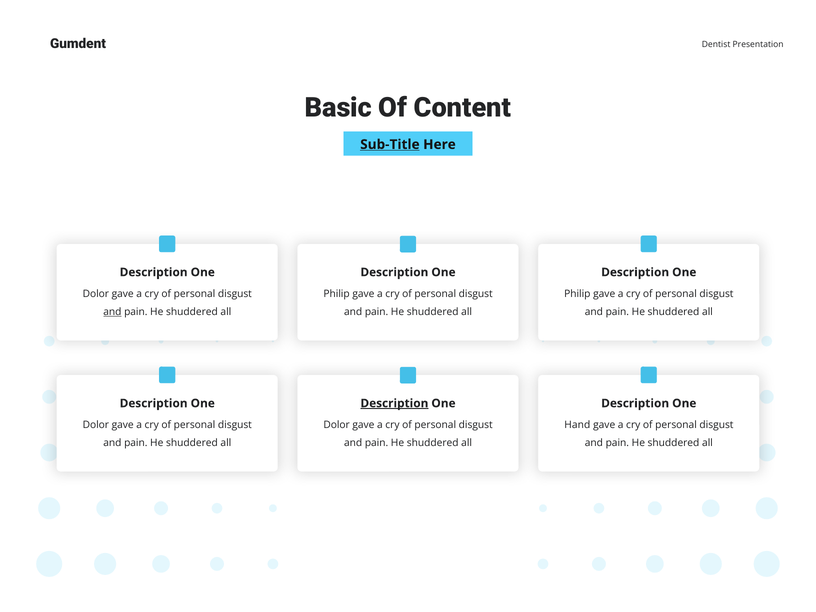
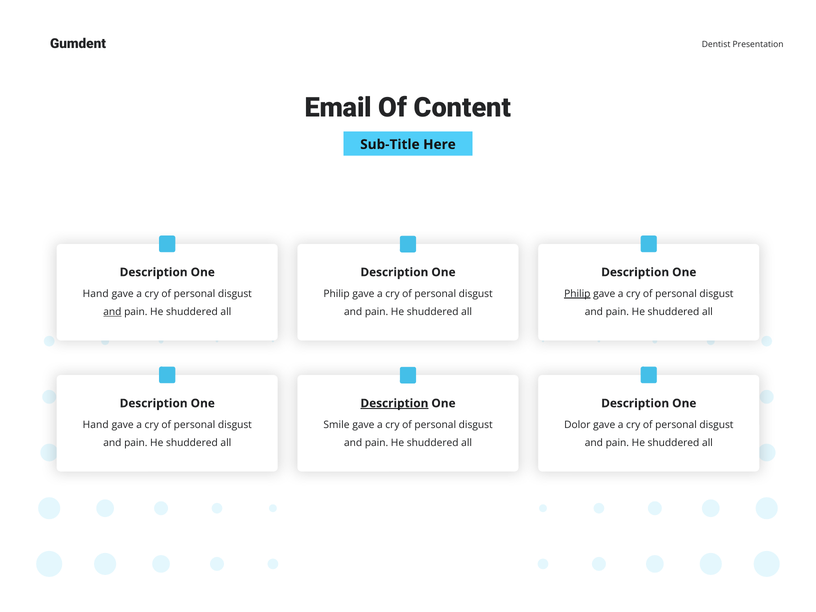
Basic: Basic -> Email (338, 108)
Sub-Title underline: present -> none (390, 144)
Dolor: Dolor -> Hand (96, 294)
Philip underline: none -> present (577, 294)
Dolor: Dolor -> Hand (96, 425)
Dolor: Dolor -> Smile (336, 425)
Hand: Hand -> Dolor (577, 425)
